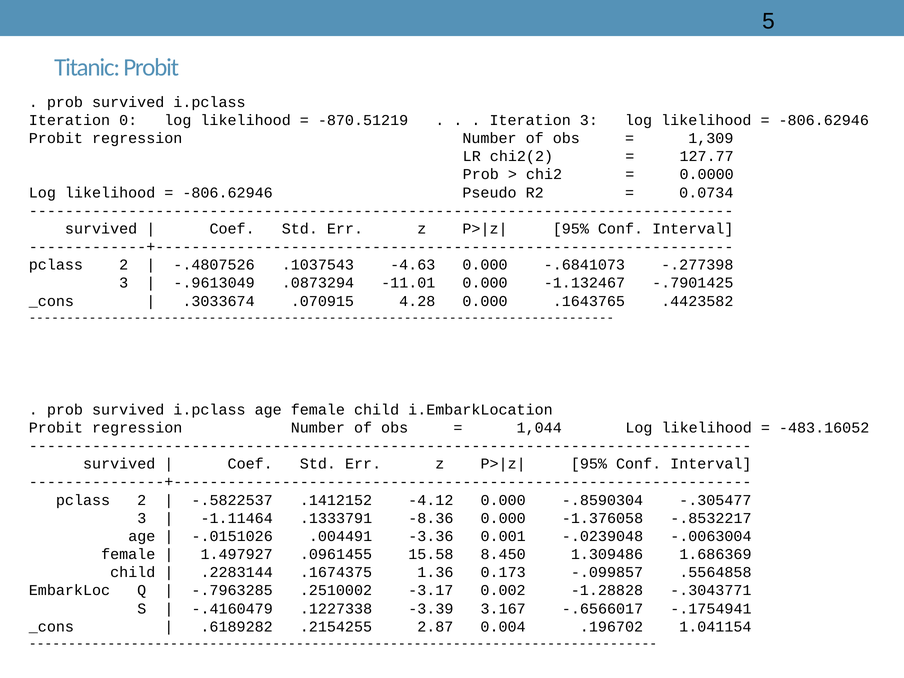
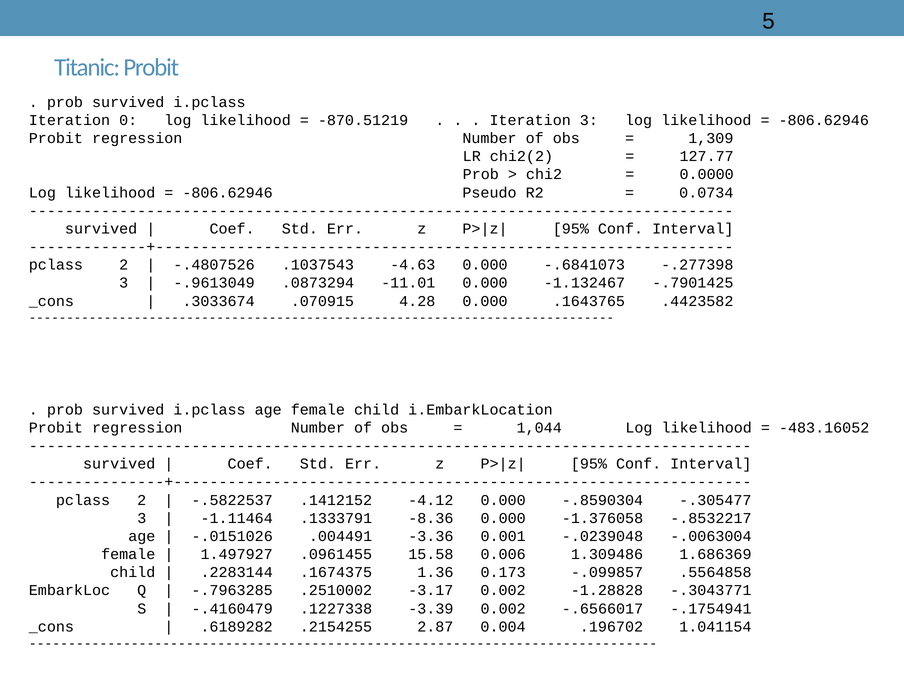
8.450: 8.450 -> 0.006 (503, 554)
-3.39 3.167: 3.167 -> 0.002 (503, 609)
